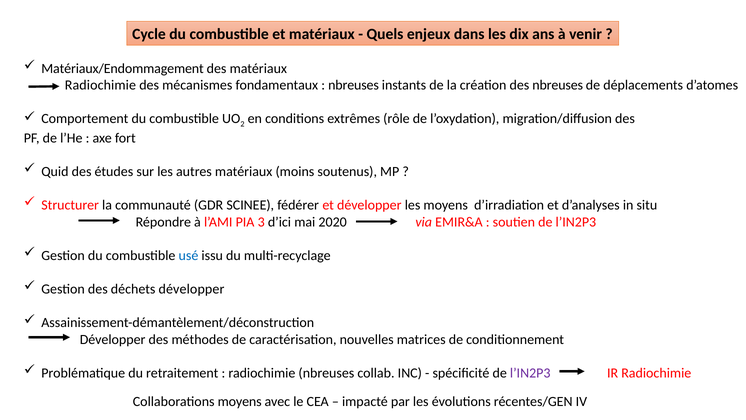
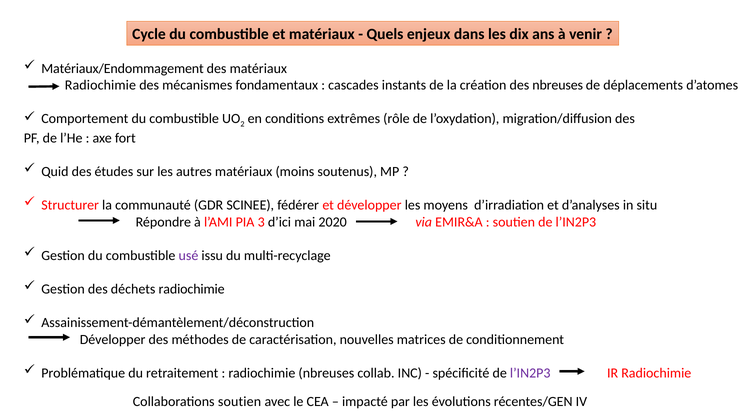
nbreuses: nbreuses -> cascades (353, 85)
usé colour: blue -> purple (188, 255)
déchets développer: développer -> radiochimie (192, 289)
Collaborations moyens: moyens -> soutien (240, 401)
